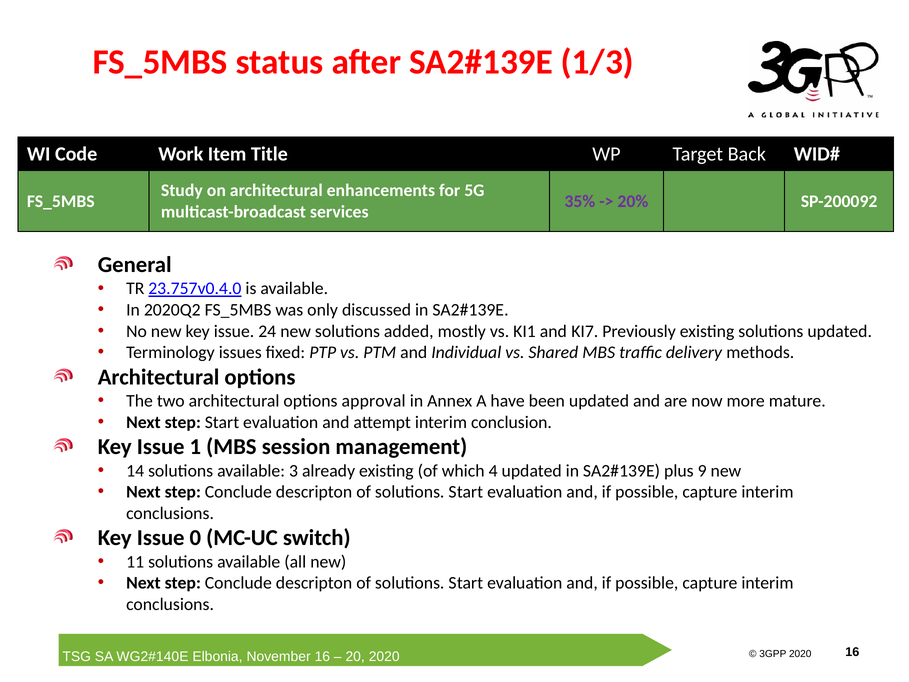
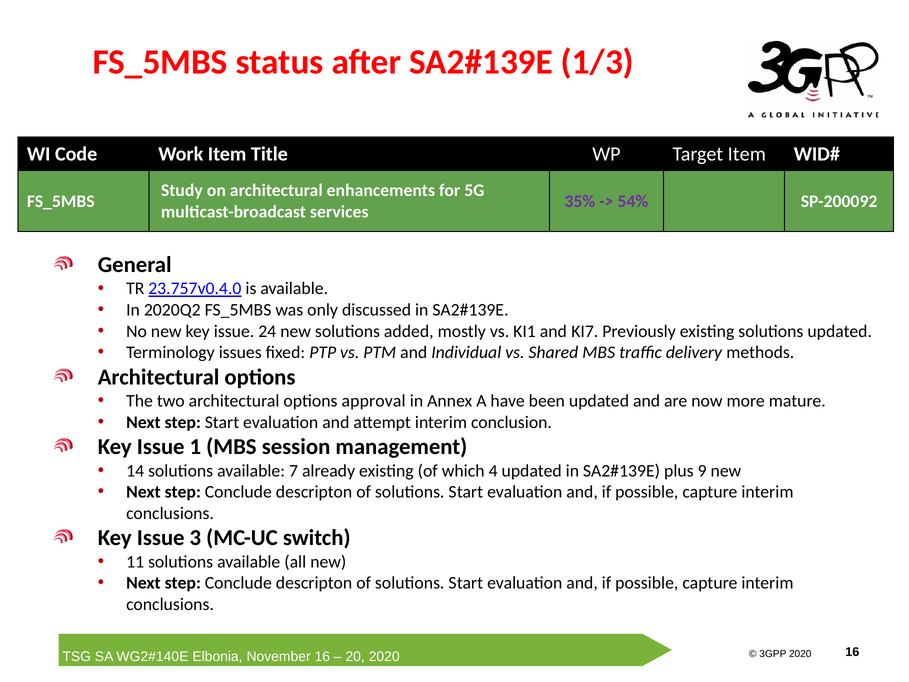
Target Back: Back -> Item (747, 154)
20%: 20% -> 54% (633, 201)
3: 3 -> 7 (293, 471)
0: 0 -> 3 (195, 538)
